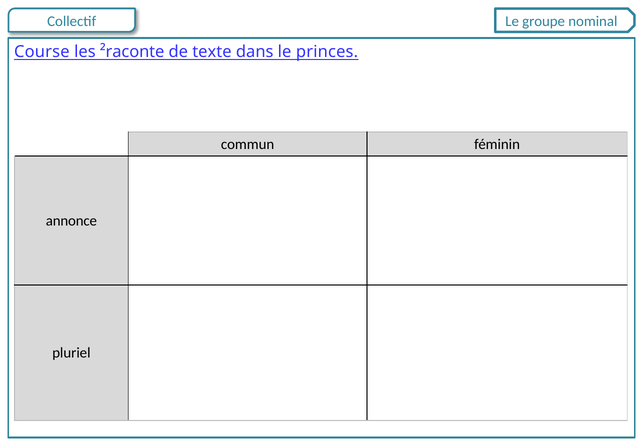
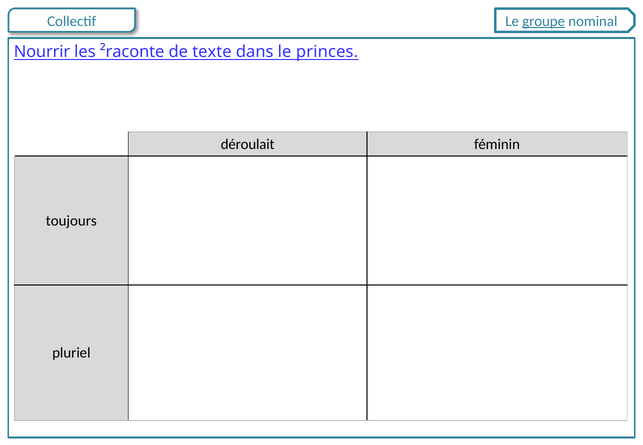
groupe underline: none -> present (544, 21)
Course: Course -> Nourrir (42, 52)
commun: commun -> déroulait (248, 144)
annonce: annonce -> toujours (71, 221)
